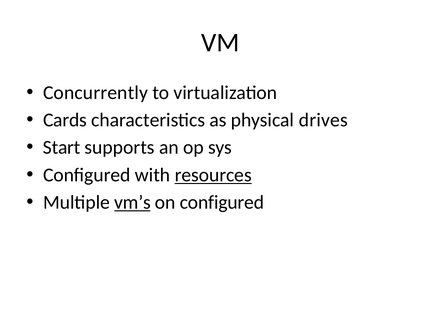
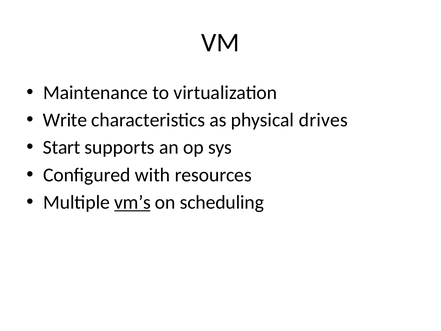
Concurrently: Concurrently -> Maintenance (96, 93)
Cards: Cards -> Write (65, 120)
resources underline: present -> none (213, 175)
on configured: configured -> scheduling (222, 202)
